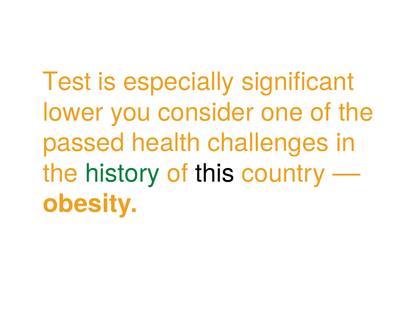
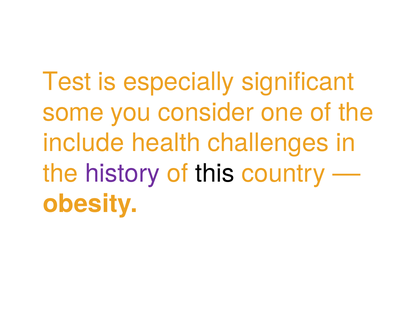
lower: lower -> some (73, 112)
passed: passed -> include (84, 142)
history colour: green -> purple (122, 173)
